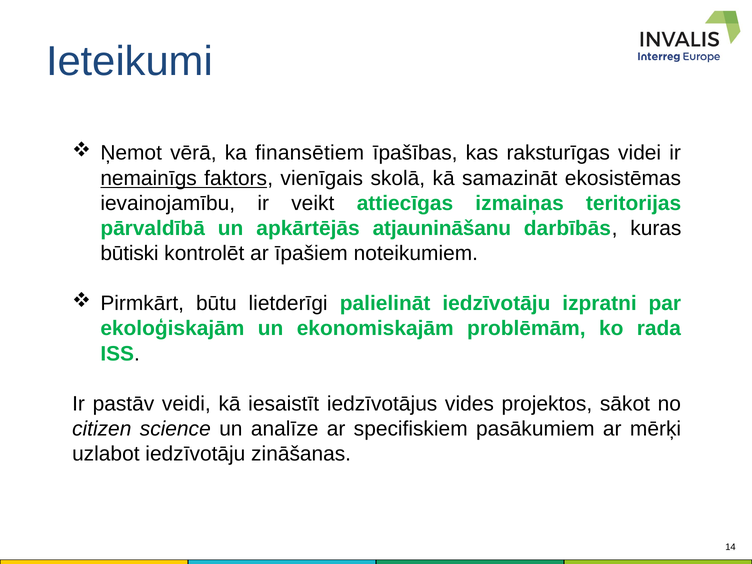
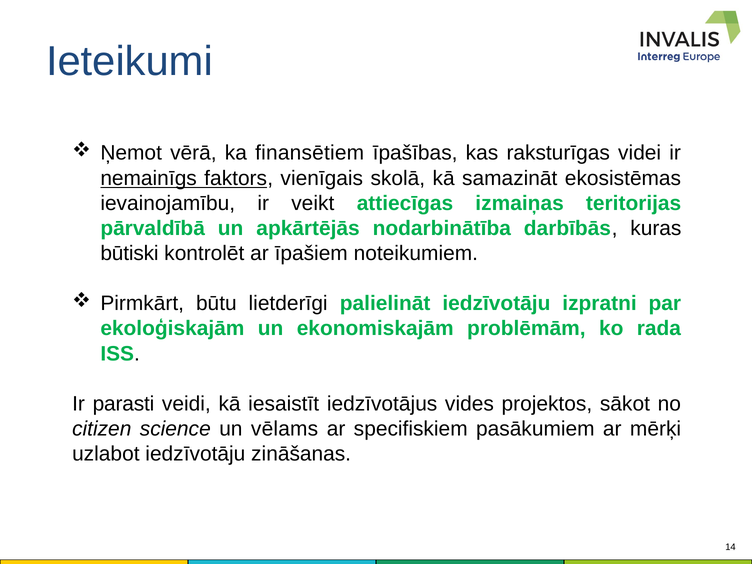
atjaunināšanu: atjaunināšanu -> nodarbinātība (442, 228)
pastāv: pastāv -> parasti (124, 404)
analīze: analīze -> vēlams (285, 429)
